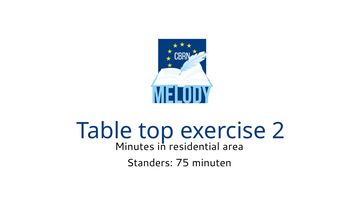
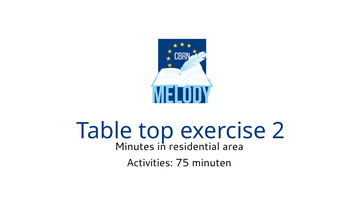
Standers: Standers -> Activities (150, 163)
